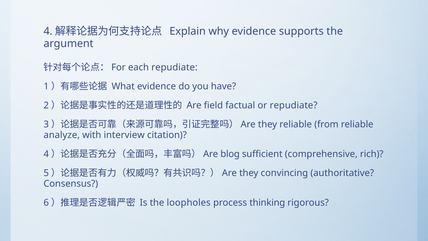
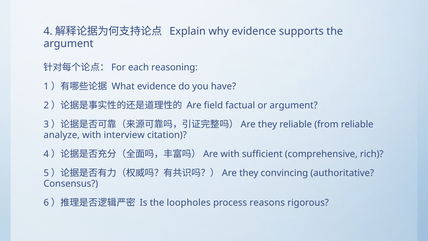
each repudiate: repudiate -> reasoning (175, 67)
or repudiate: repudiate -> argument (294, 105)
Are blog: blog -> with (230, 154)
thinking: thinking -> reasons (267, 203)
